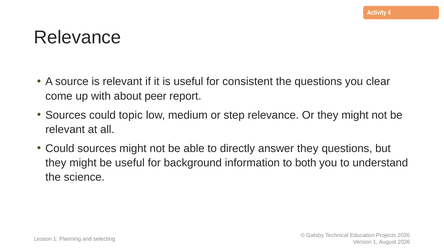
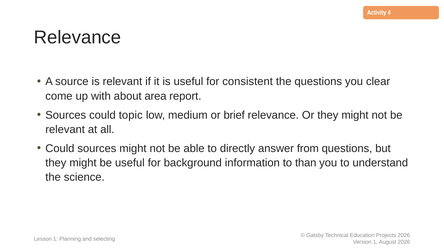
peer: peer -> area (156, 96)
step: step -> brief (234, 115)
answer they: they -> from (308, 148)
both: both -> than (306, 163)
